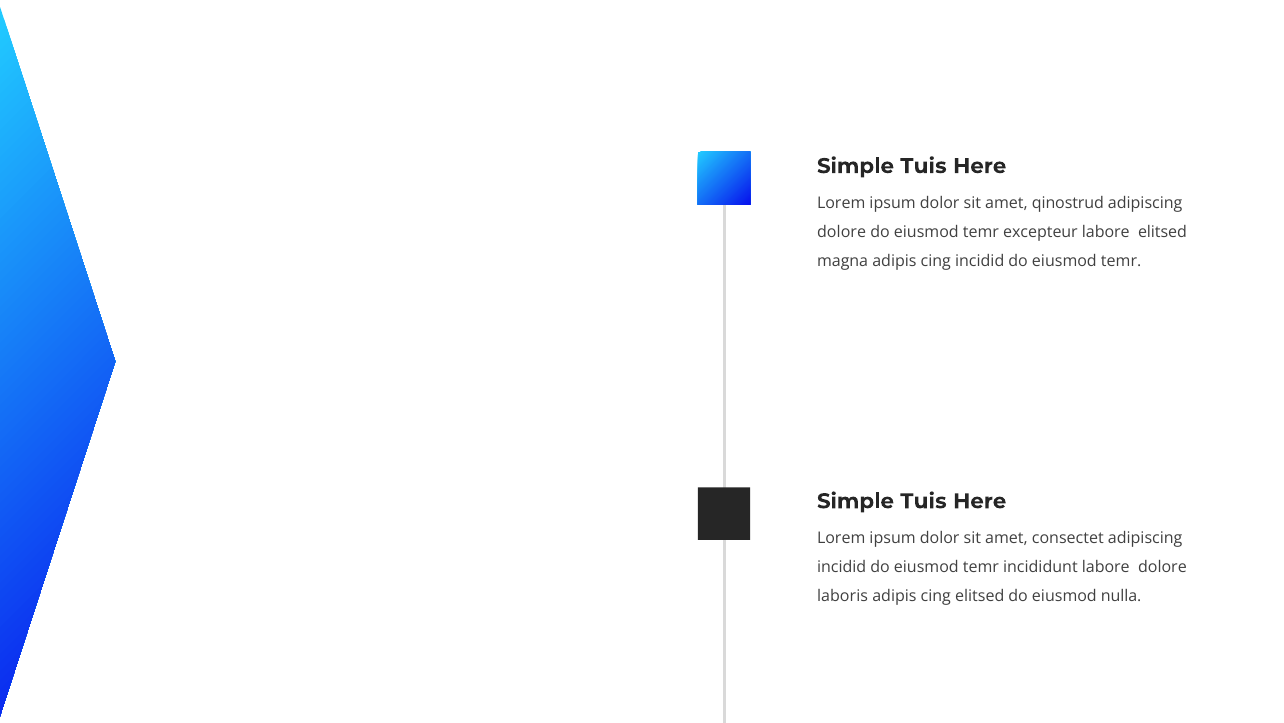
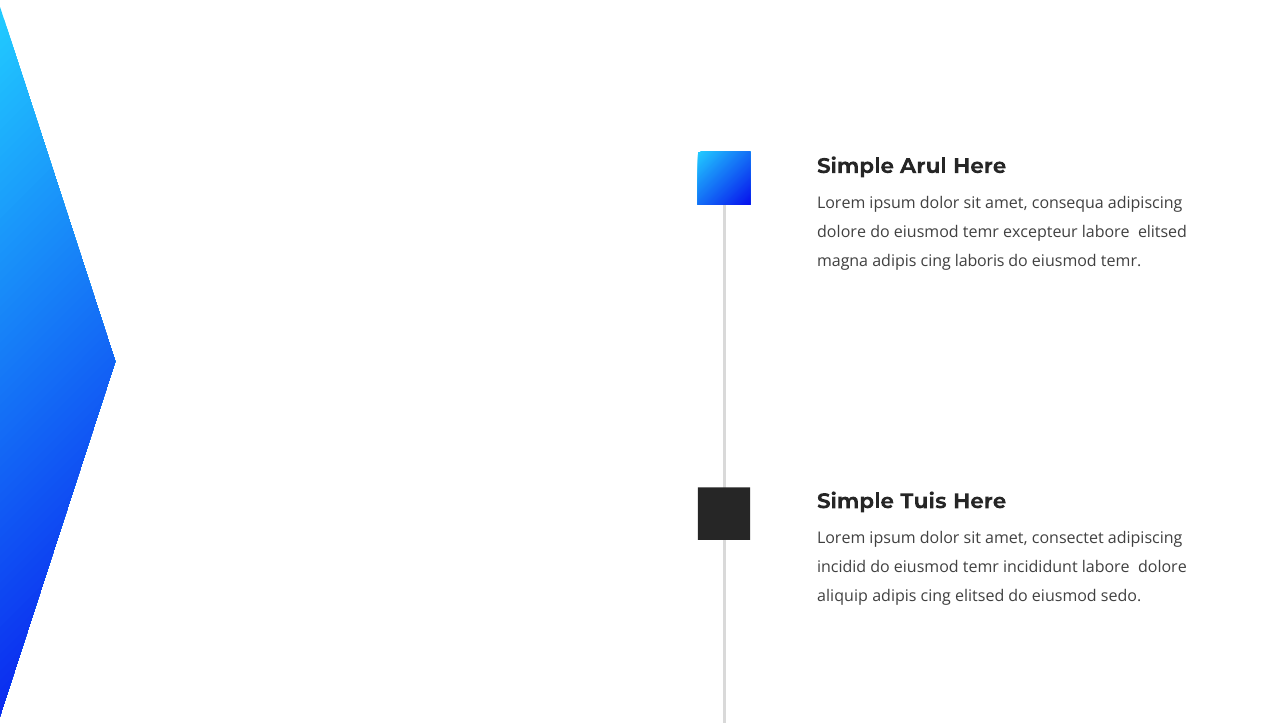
Tuis: Tuis -> Arul (923, 166)
qinostrud: qinostrud -> consequa (1068, 203)
cing incidid: incidid -> laboris (980, 261)
laboris: laboris -> aliquip (843, 595)
nulla: nulla -> sedo (1121, 595)
